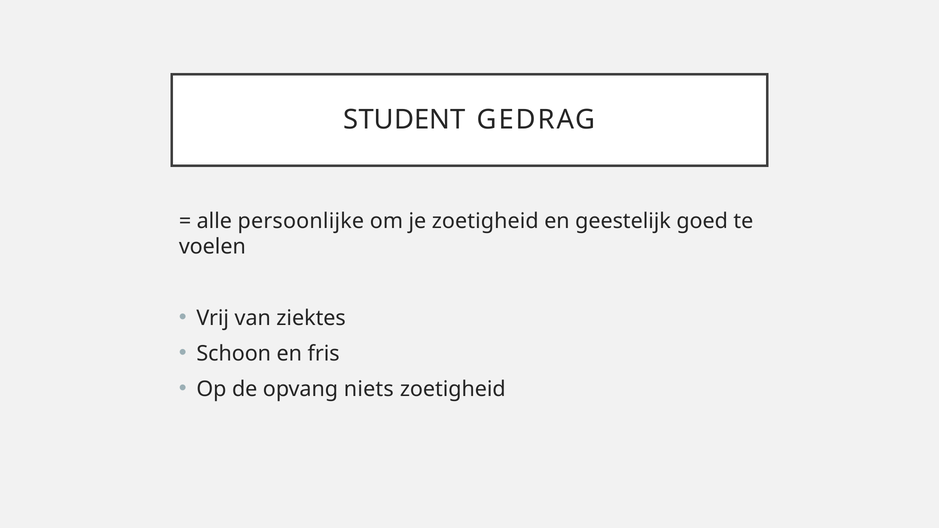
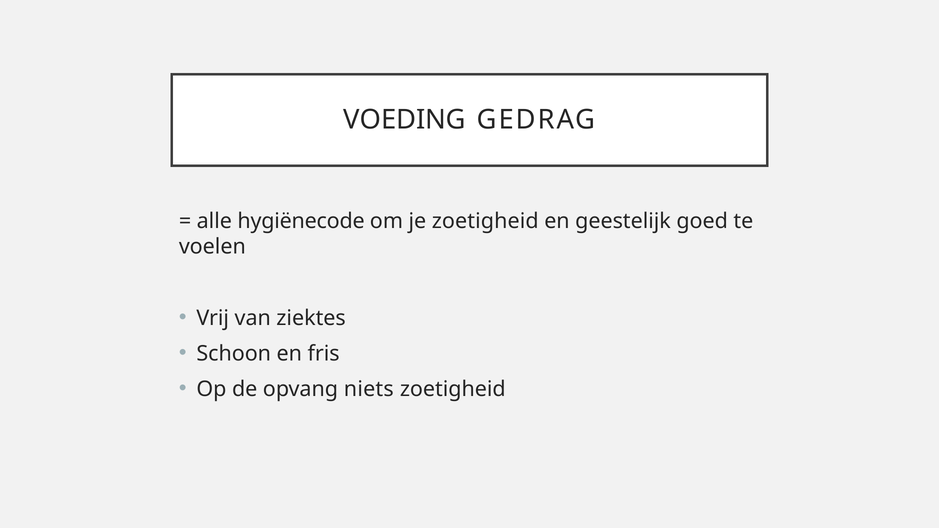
STUDENT: STUDENT -> VOEDING (405, 120)
persoonlijke: persoonlijke -> hygiënecode (301, 221)
